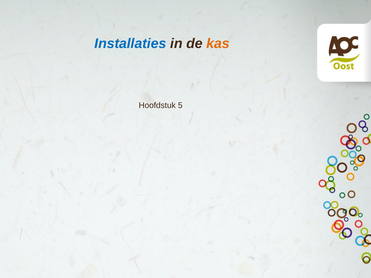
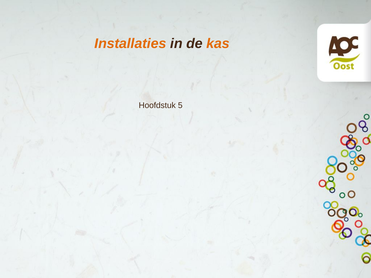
Installaties colour: blue -> orange (130, 44)
